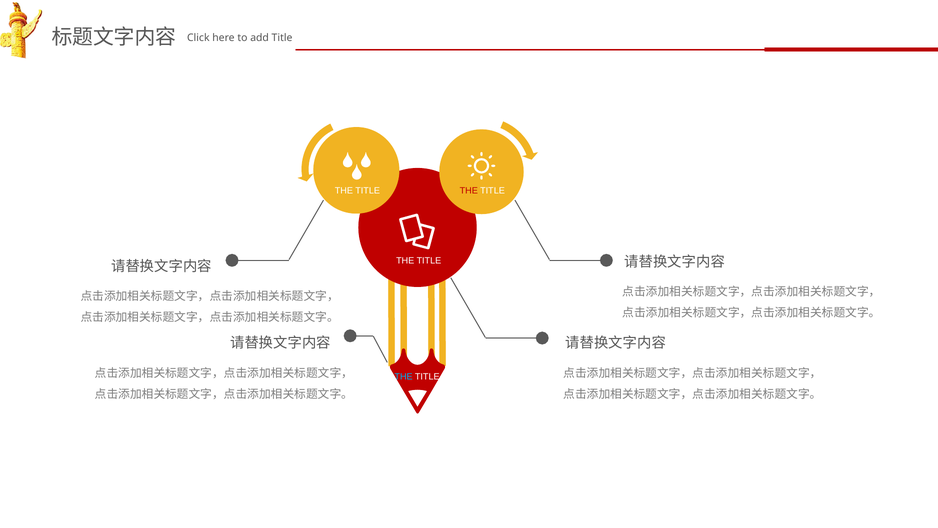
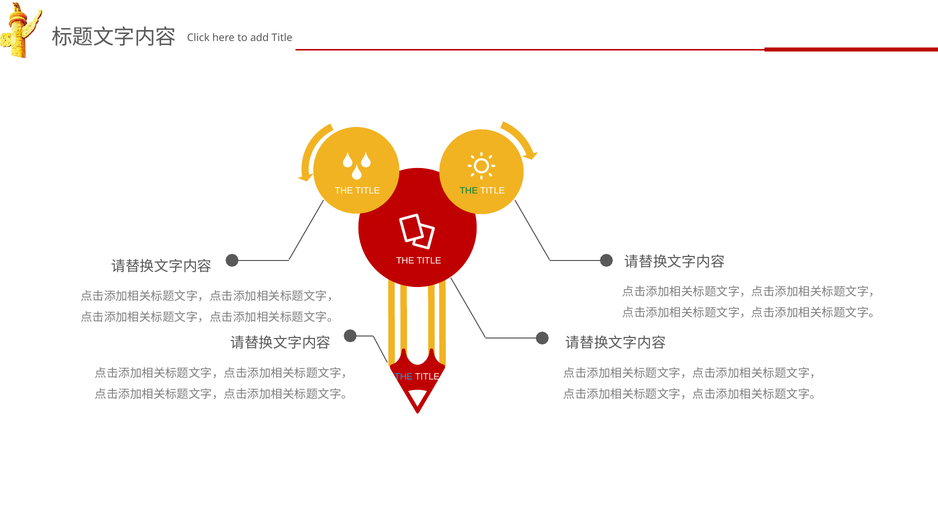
THE colour: red -> green (469, 190)
